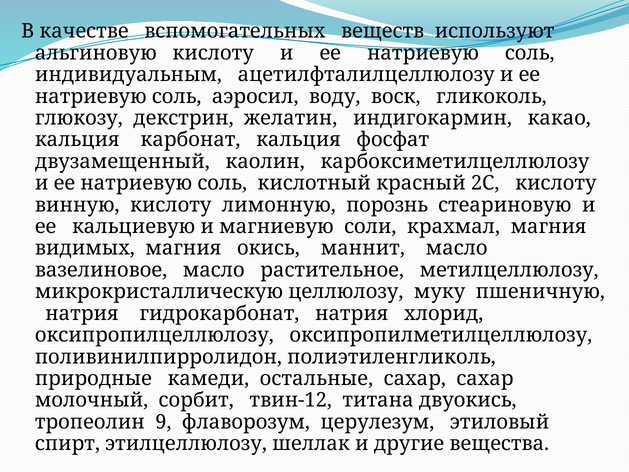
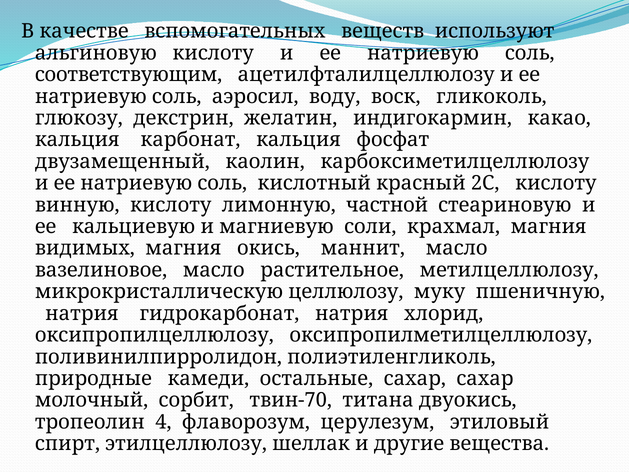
индивидуальным: индивидуальным -> соответствующим (129, 75)
порознь: порознь -> частной (387, 205)
твин-12: твин-12 -> твин-70 (291, 400)
9: 9 -> 4 (163, 422)
